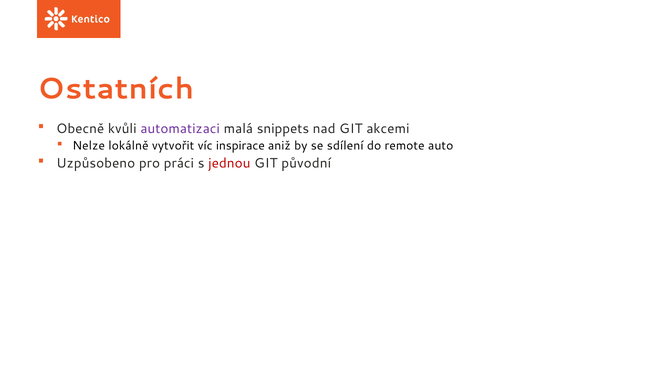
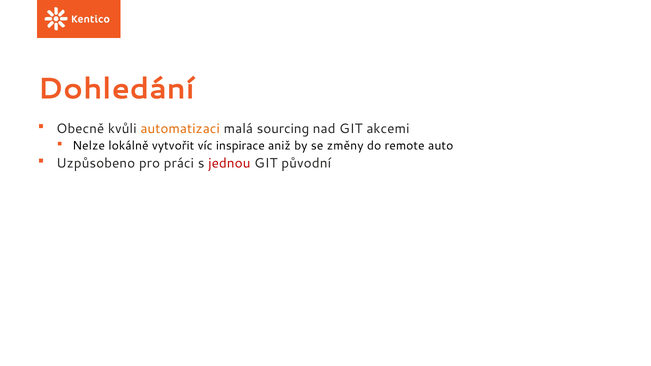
Ostatních: Ostatních -> Dohledání (116, 89)
automatizaci colour: purple -> orange (180, 129)
snippets: snippets -> sourcing (283, 129)
sdílení: sdílení -> změny (345, 146)
